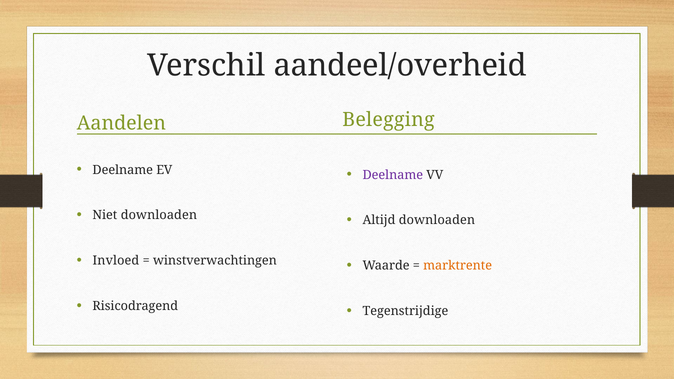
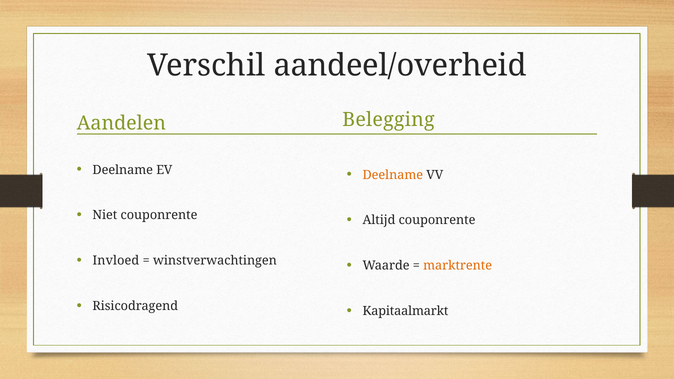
Deelname colour: purple -> orange (393, 175)
Niet downloaden: downloaden -> couponrente (159, 215)
Altijd downloaden: downloaden -> couponrente (437, 220)
Tegenstrijdige: Tegenstrijdige -> Kapitaalmarkt (405, 311)
